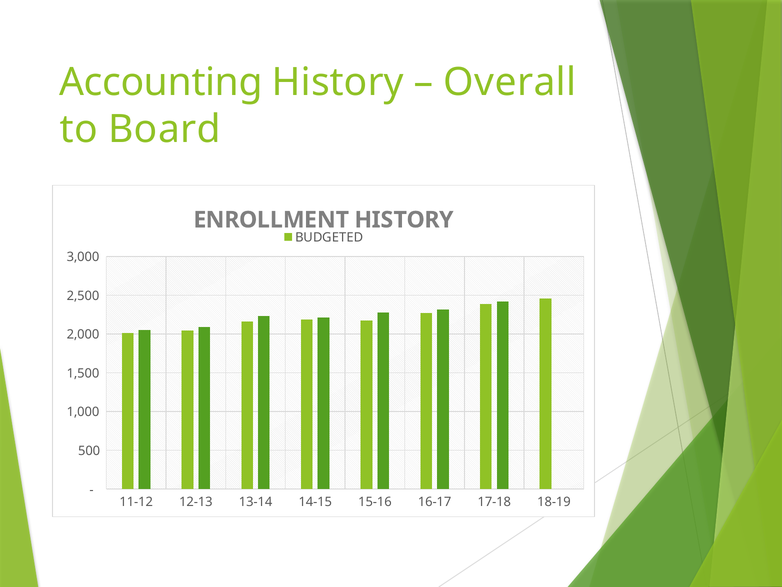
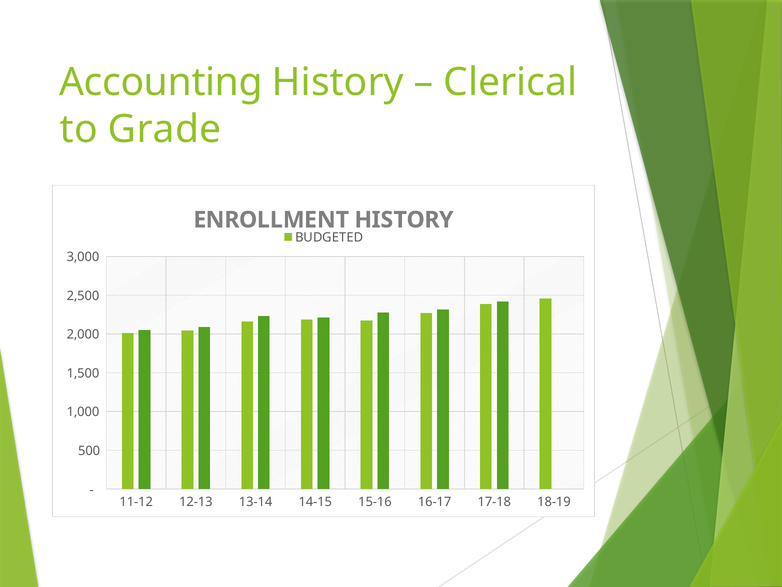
Overall: Overall -> Clerical (510, 82)
Board: Board -> Grade (165, 129)
